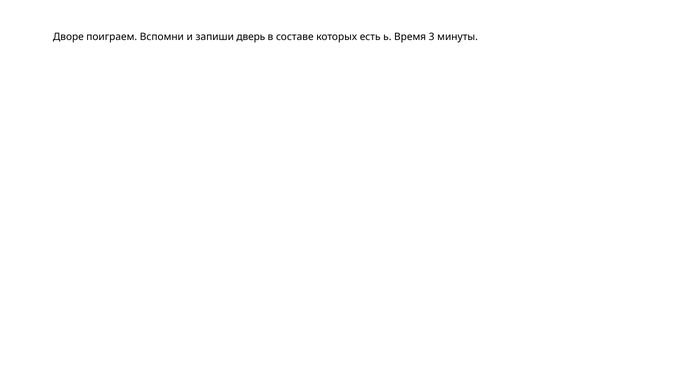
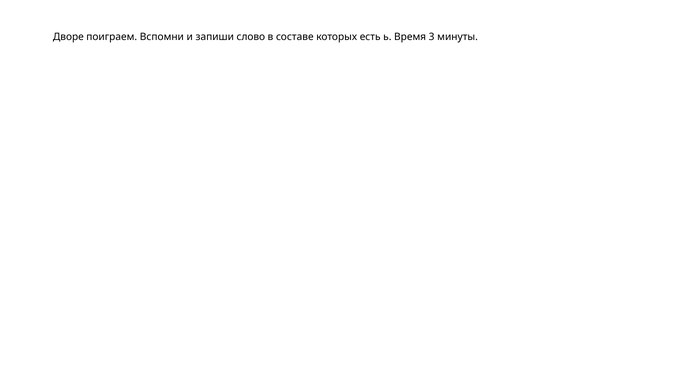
дверь: дверь -> слово (251, 37)
